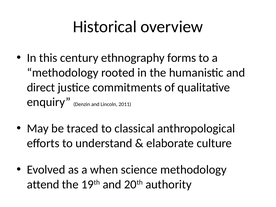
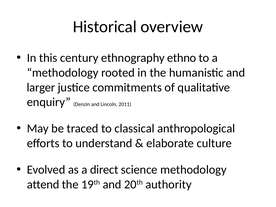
forms: forms -> ethno (182, 58)
direct: direct -> larger (41, 87)
when: when -> direct (104, 170)
